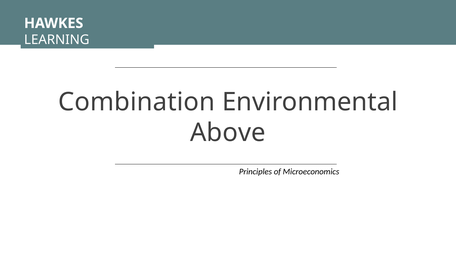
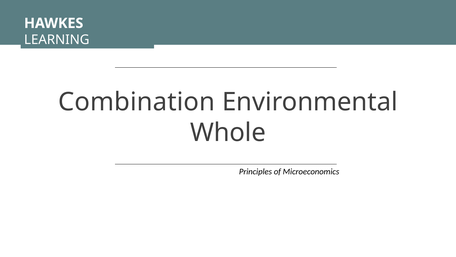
Above: Above -> Whole (228, 132)
